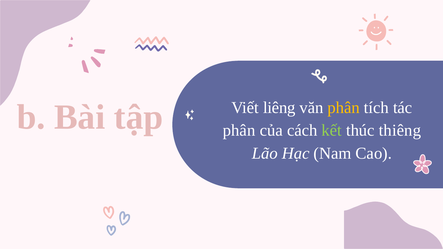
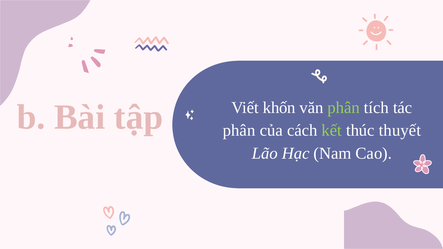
liêng: liêng -> khốn (279, 108)
phân colour: yellow -> light green (344, 108)
thiêng: thiêng -> thuyết (400, 131)
